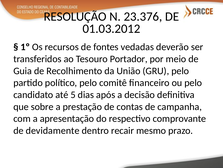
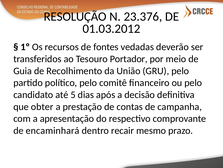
sobre: sobre -> obter (42, 106)
devidamente: devidamente -> encaminhará (53, 130)
